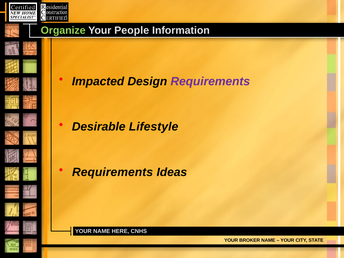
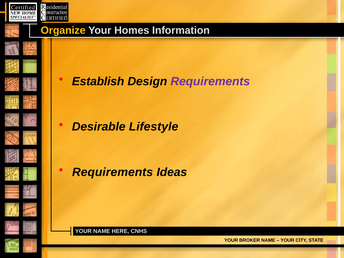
Organize colour: light green -> yellow (63, 30)
People: People -> Homes (132, 30)
Impacted: Impacted -> Establish (98, 81)
